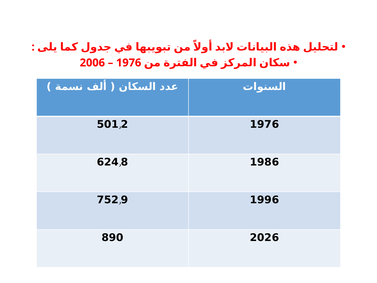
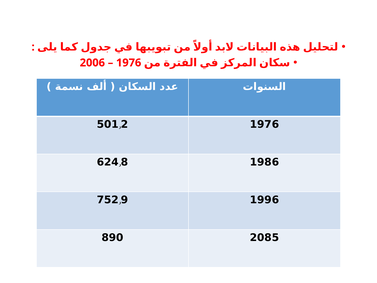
2026: 2026 -> 2085 (264, 237)
